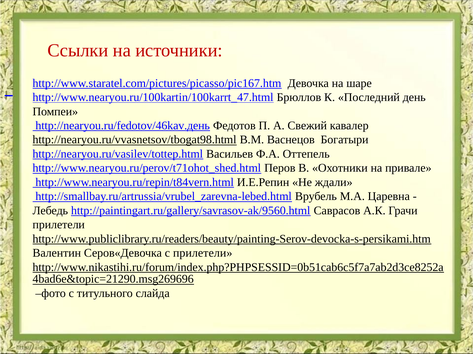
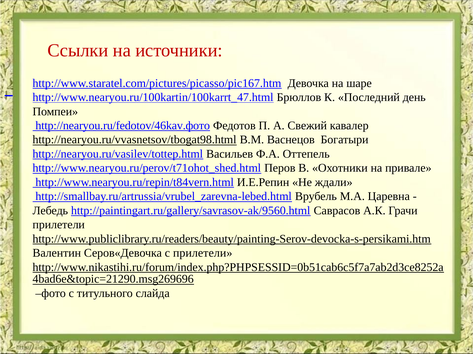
http://nearyou.ru/fedotov/46kav.день: http://nearyou.ru/fedotov/46kav.день -> http://nearyou.ru/fedotov/46kav.фото (123, 126)
